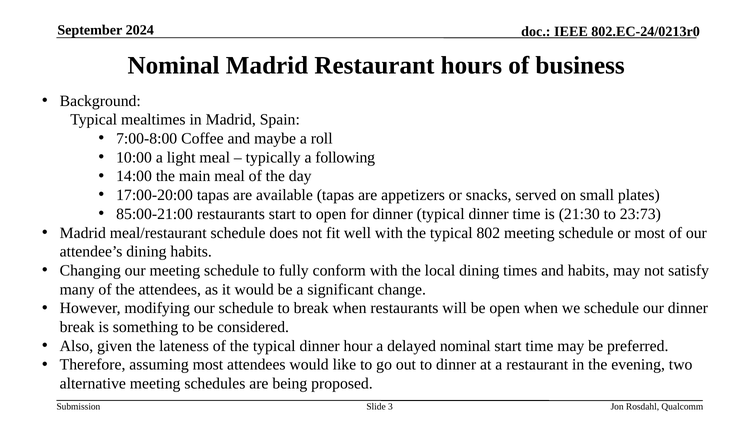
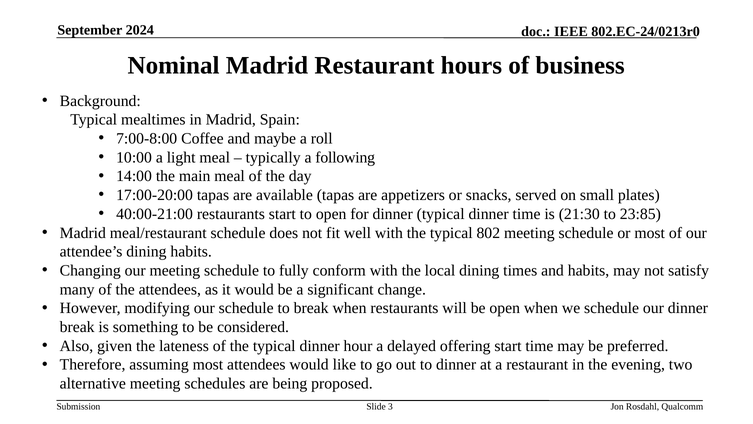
85:00-21:00: 85:00-21:00 -> 40:00-21:00 (155, 214)
23:73: 23:73 -> 23:85 (640, 214)
delayed nominal: nominal -> offering (465, 346)
